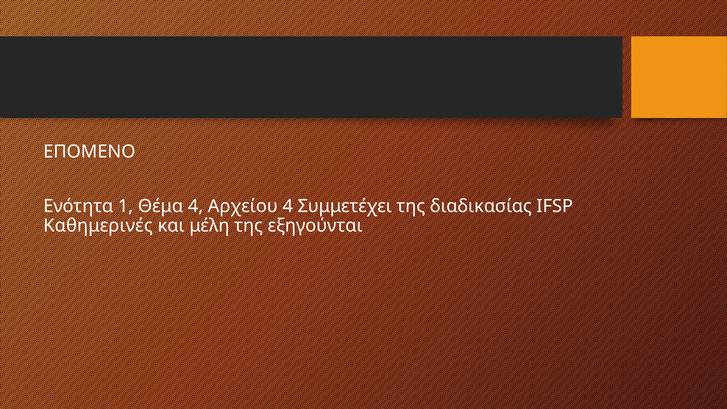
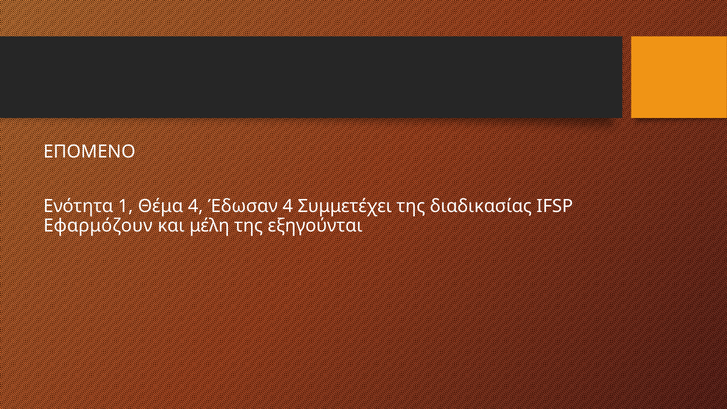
Αρχείου: Αρχείου -> Έδωσαν (243, 206)
Καθημερινές: Καθημερινές -> Εφαρμόζουν (98, 226)
